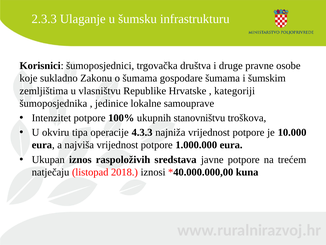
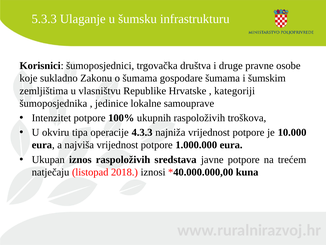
2.3.3: 2.3.3 -> 5.3.3 (44, 19)
ukupnih stanovništvu: stanovništvu -> raspoloživih (199, 118)
